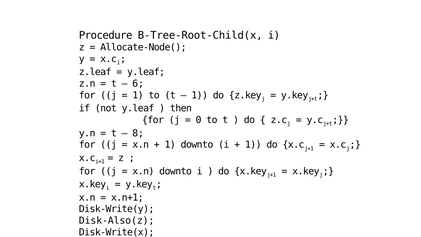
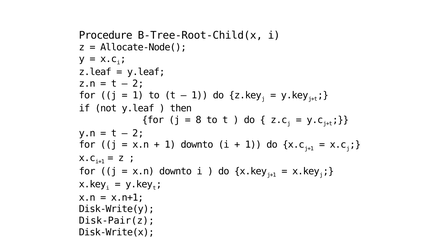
6: 6 -> 2 (138, 84)
0: 0 -> 8 (198, 120)
8: 8 -> 2 (138, 133)
Disk-Also(z: Disk-Also(z -> Disk-Pair(z (117, 220)
